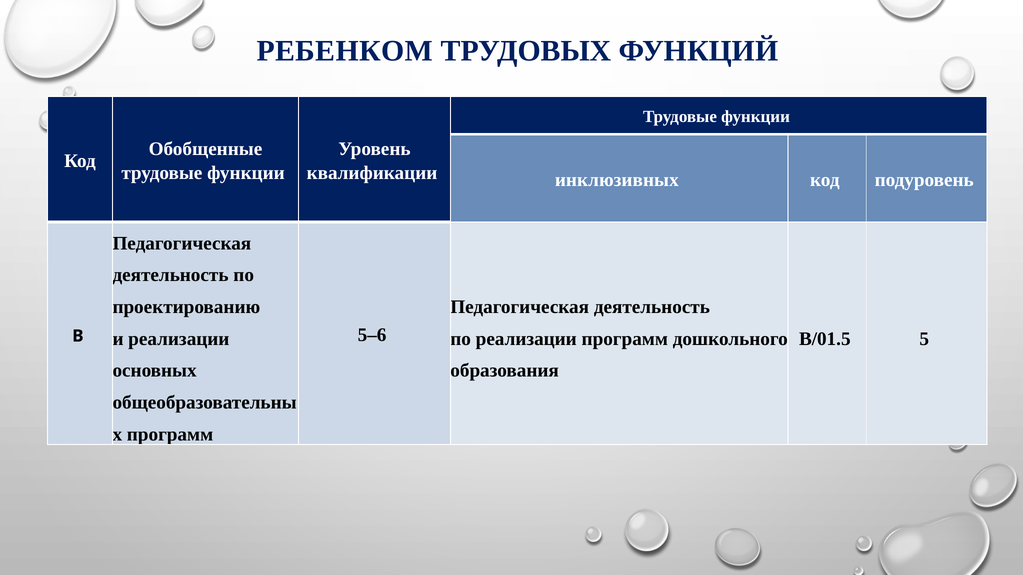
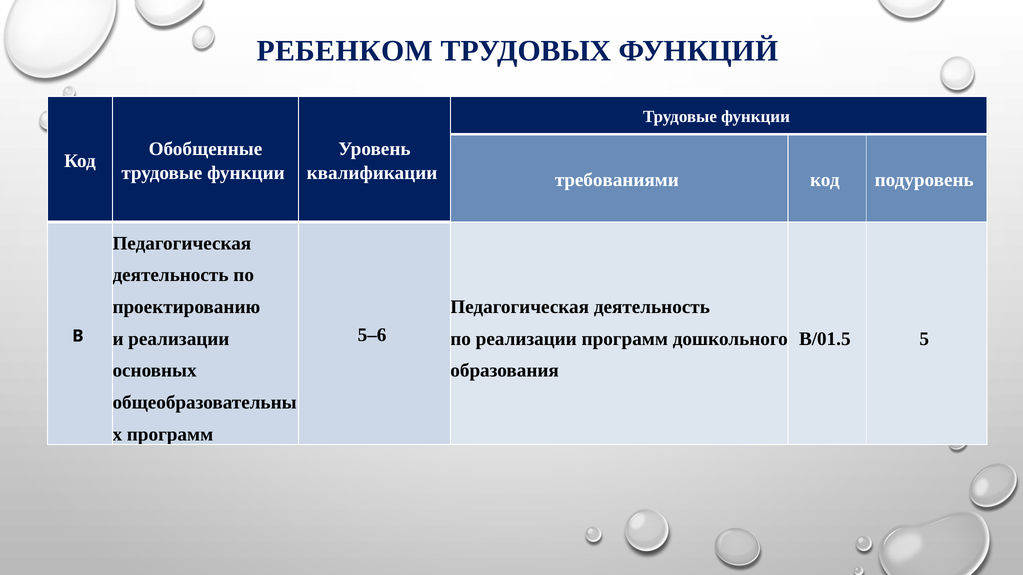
инклюзивных: инклюзивных -> требованиями (617, 180)
